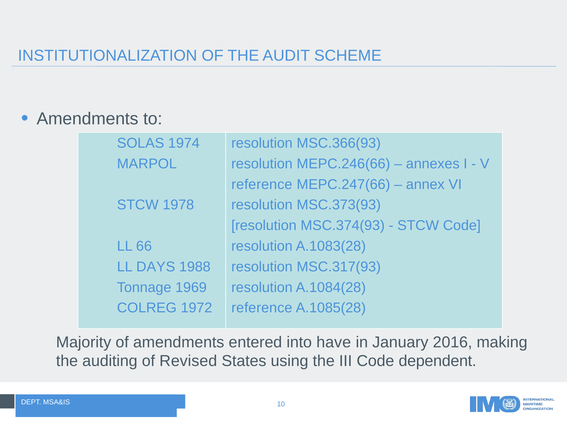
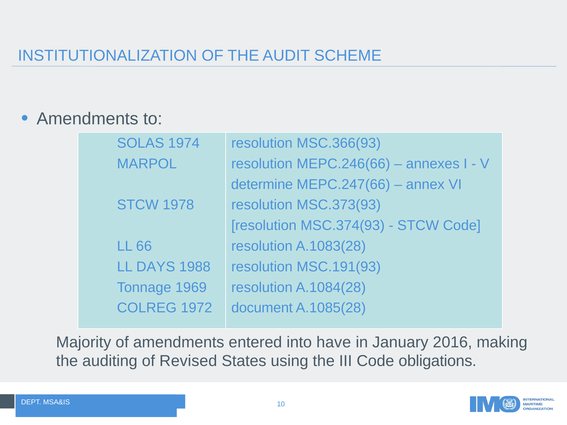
reference: reference -> determine (262, 185)
MSC.317(93: MSC.317(93 -> MSC.191(93 (339, 267)
reference: reference -> document (262, 308)
dependent: dependent -> obligations (438, 361)
